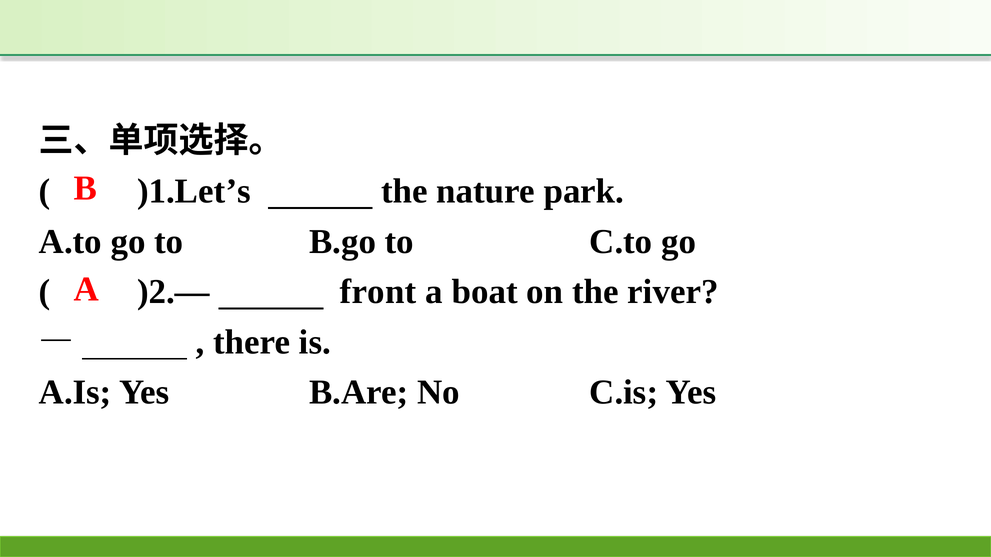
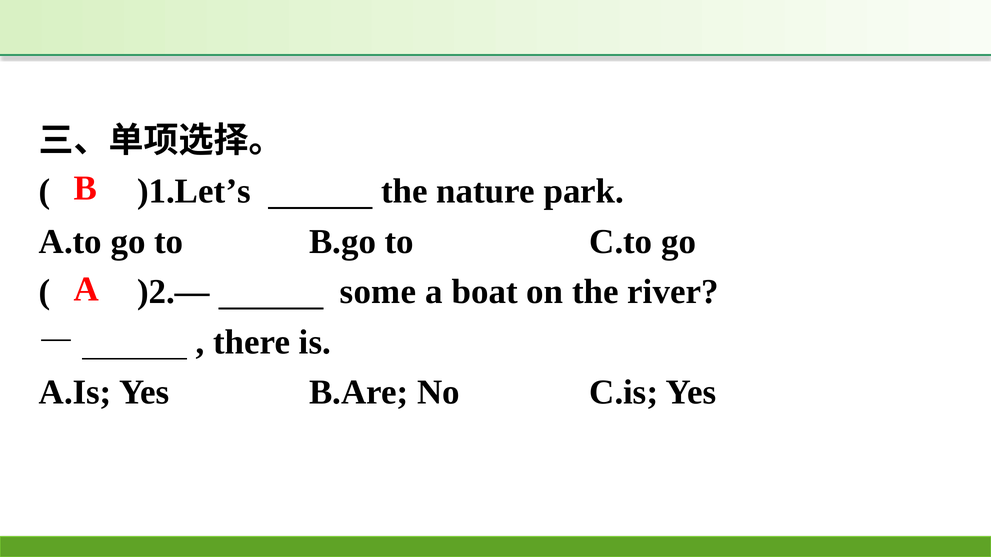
front: front -> some (378, 292)
